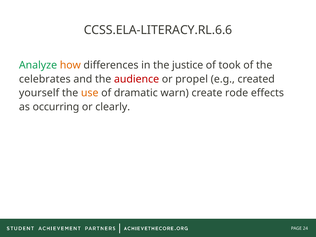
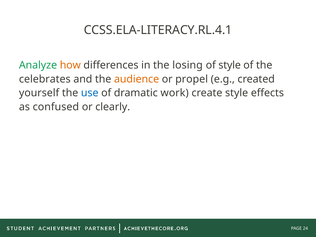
CCSS.ELA-LITERACY.RL.6.6: CCSS.ELA-LITERACY.RL.6.6 -> CCSS.ELA-LITERACY.RL.4.1 (158, 30)
justice: justice -> losing (188, 65)
of took: took -> style (230, 65)
audience colour: red -> orange (137, 79)
use colour: orange -> blue (90, 93)
warn: warn -> work (175, 93)
create rode: rode -> style (237, 93)
occurring: occurring -> confused (56, 107)
